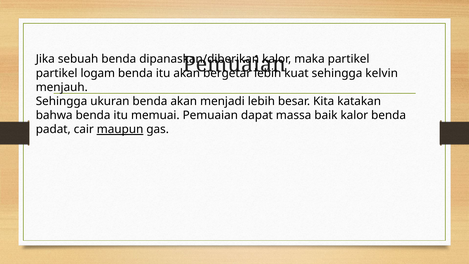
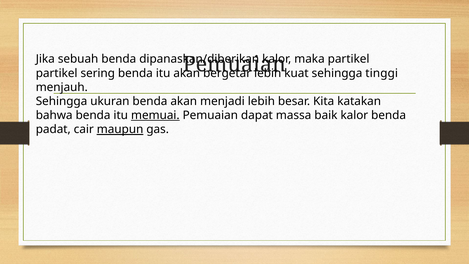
logam: logam -> sering (98, 73)
kelvin: kelvin -> tinggi (382, 73)
memuai underline: none -> present (155, 115)
